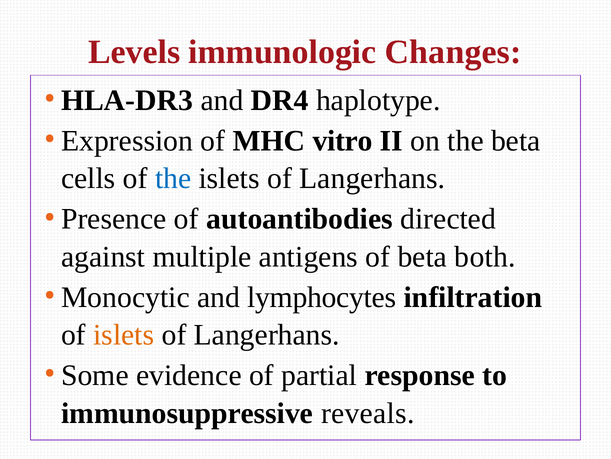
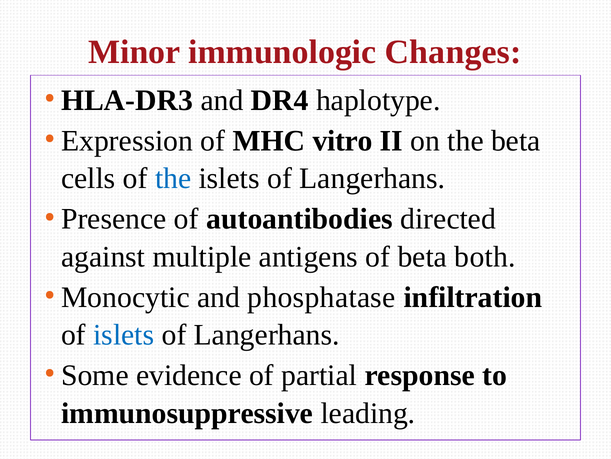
Levels: Levels -> Minor (134, 52)
lymphocytes: lymphocytes -> phosphatase (321, 297)
islets colour: orange -> blue (124, 334)
reveals: reveals -> leading (368, 413)
